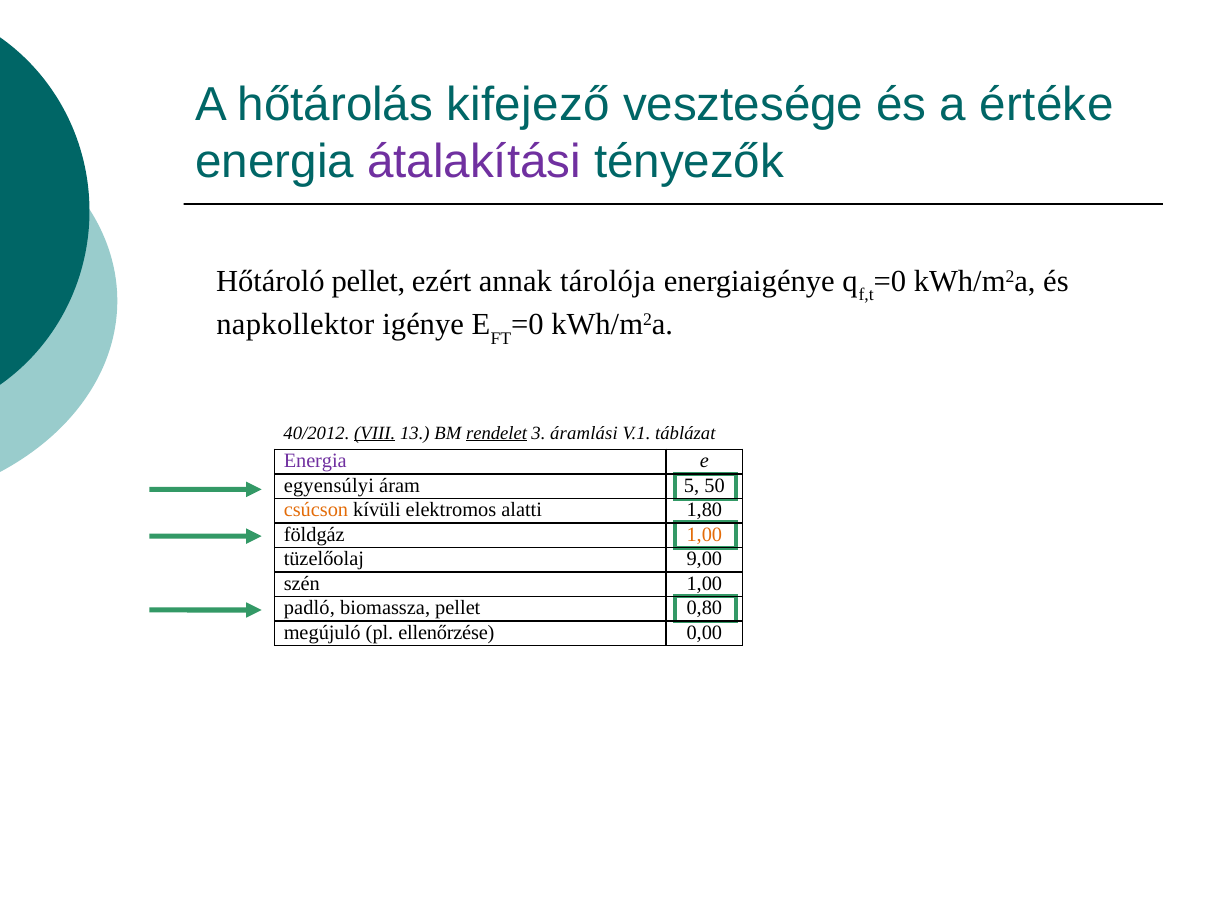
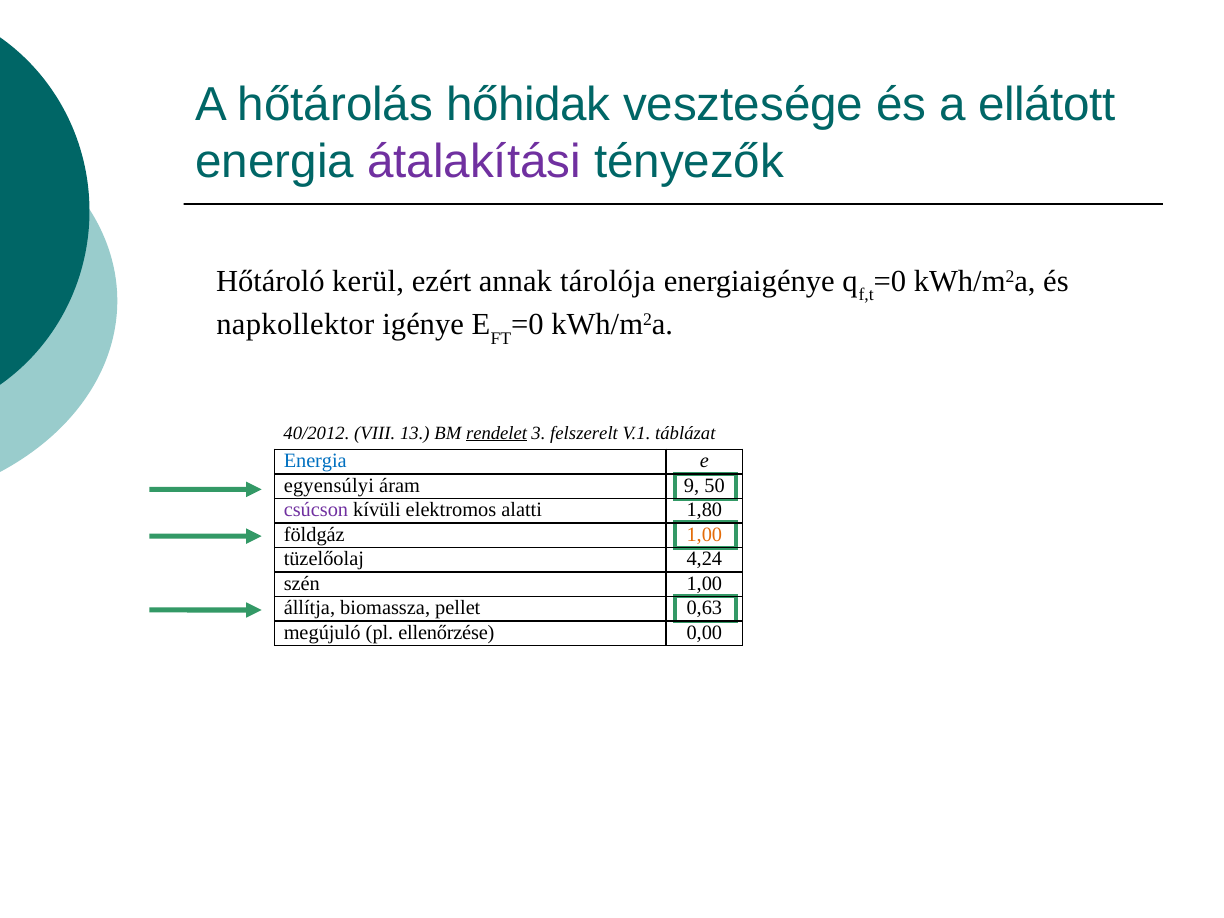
kifejező: kifejező -> hőhidak (528, 105)
értéke: értéke -> ellátott (1047, 105)
Hőtároló pellet: pellet -> kerül (368, 281)
VIII underline: present -> none (375, 433)
áramlási: áramlási -> felszerelt (584, 433)
Energia colour: purple -> blue (315, 461)
5: 5 -> 9 (692, 485)
csúcson colour: orange -> purple (316, 510)
9,00: 9,00 -> 4,24 (704, 559)
padló: padló -> állítja (309, 608)
0,80: 0,80 -> 0,63 (704, 608)
